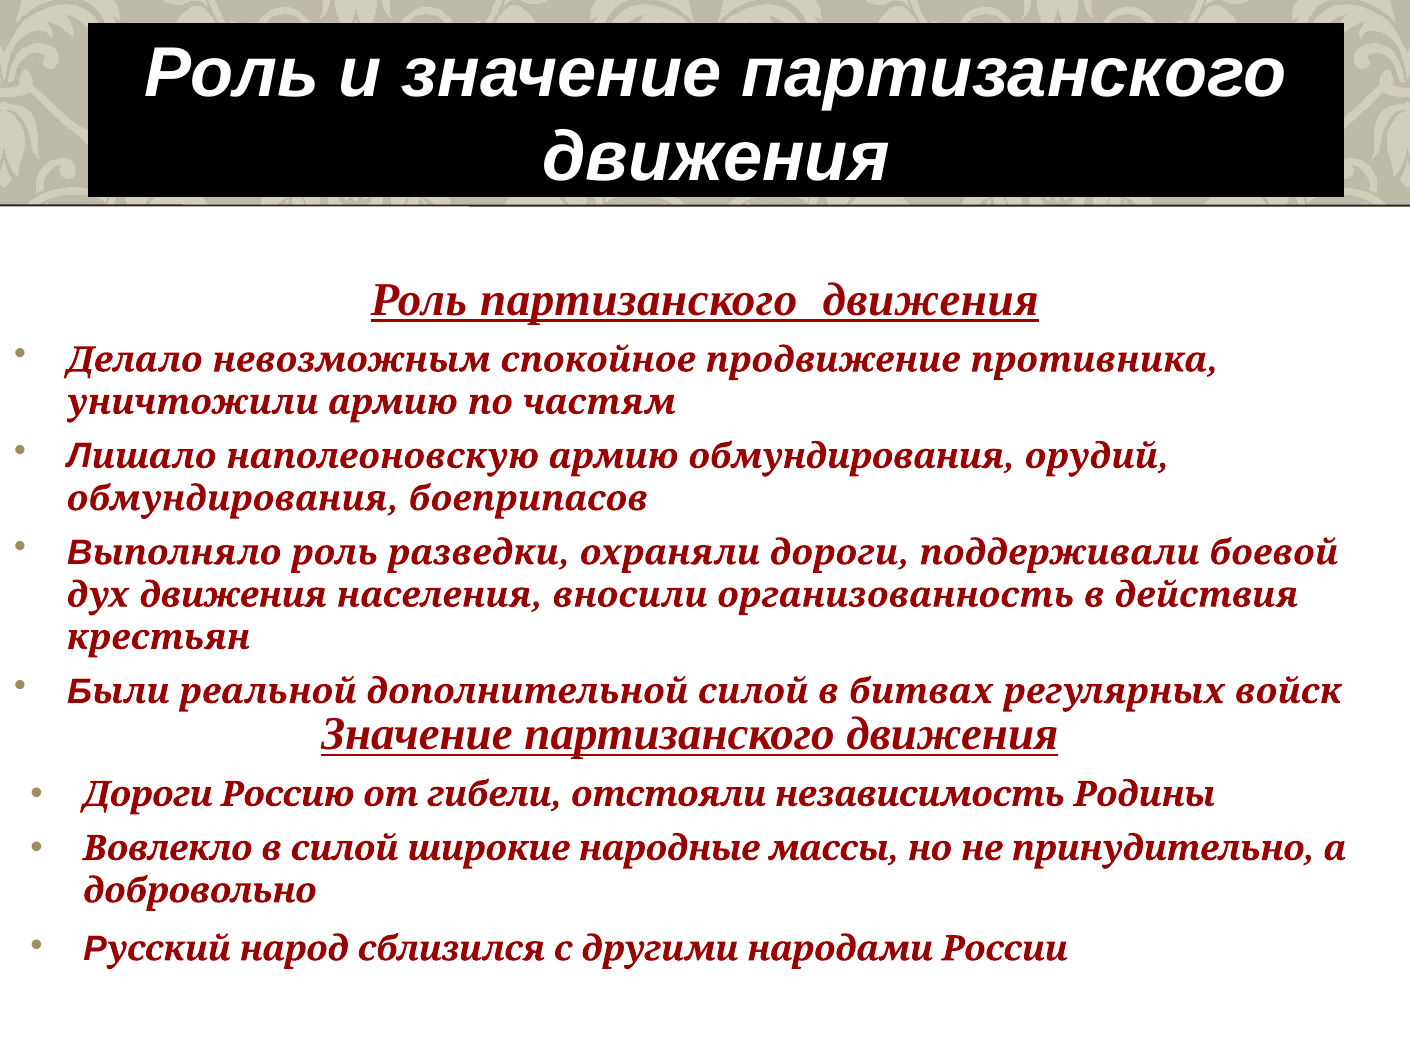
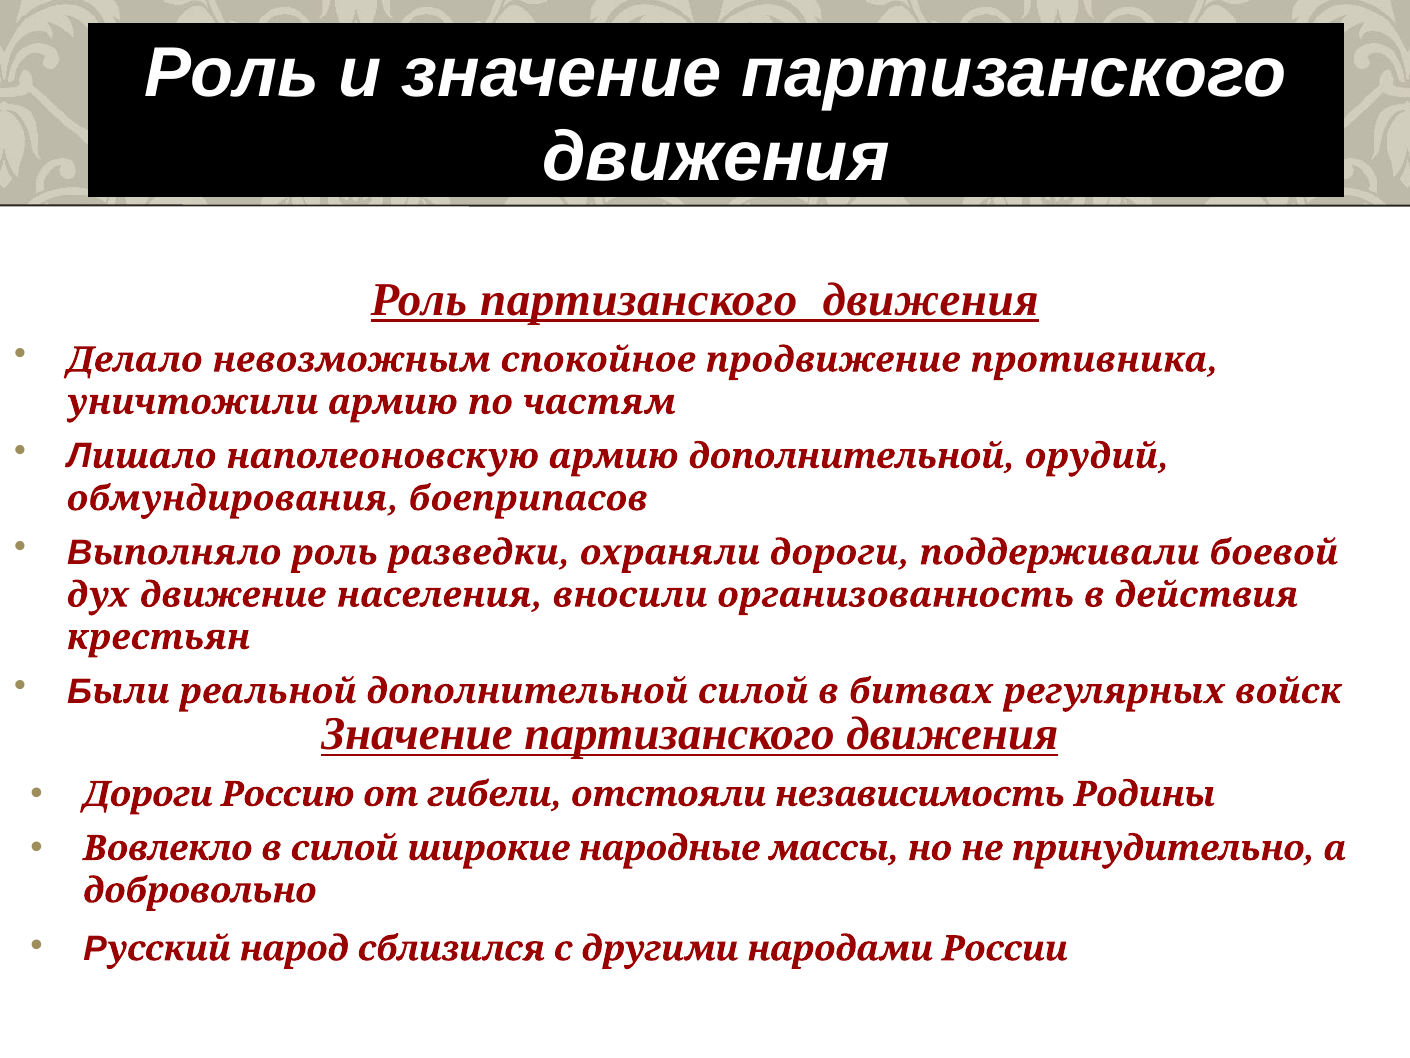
армию обмундирования: обмундирования -> дополнительной (852, 456)
дух движения: движения -> движение (233, 595)
